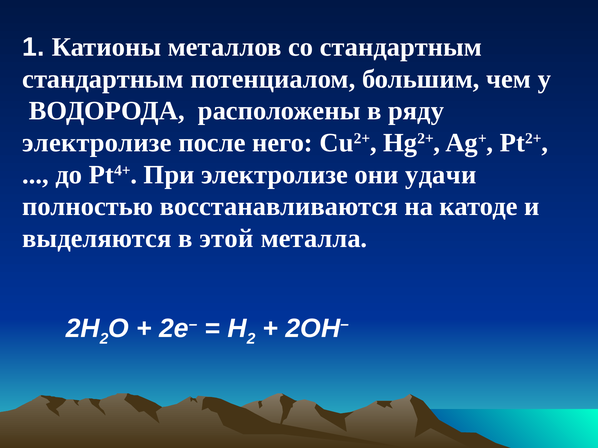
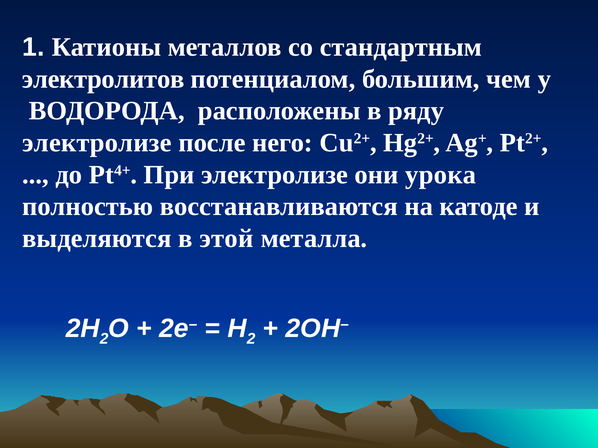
стандартным: стандартным -> электролитов (103, 79)
удачи: удачи -> урока (441, 175)
